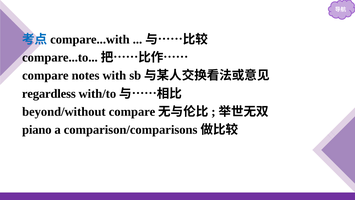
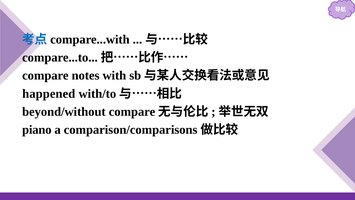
regardless: regardless -> happened (49, 93)
